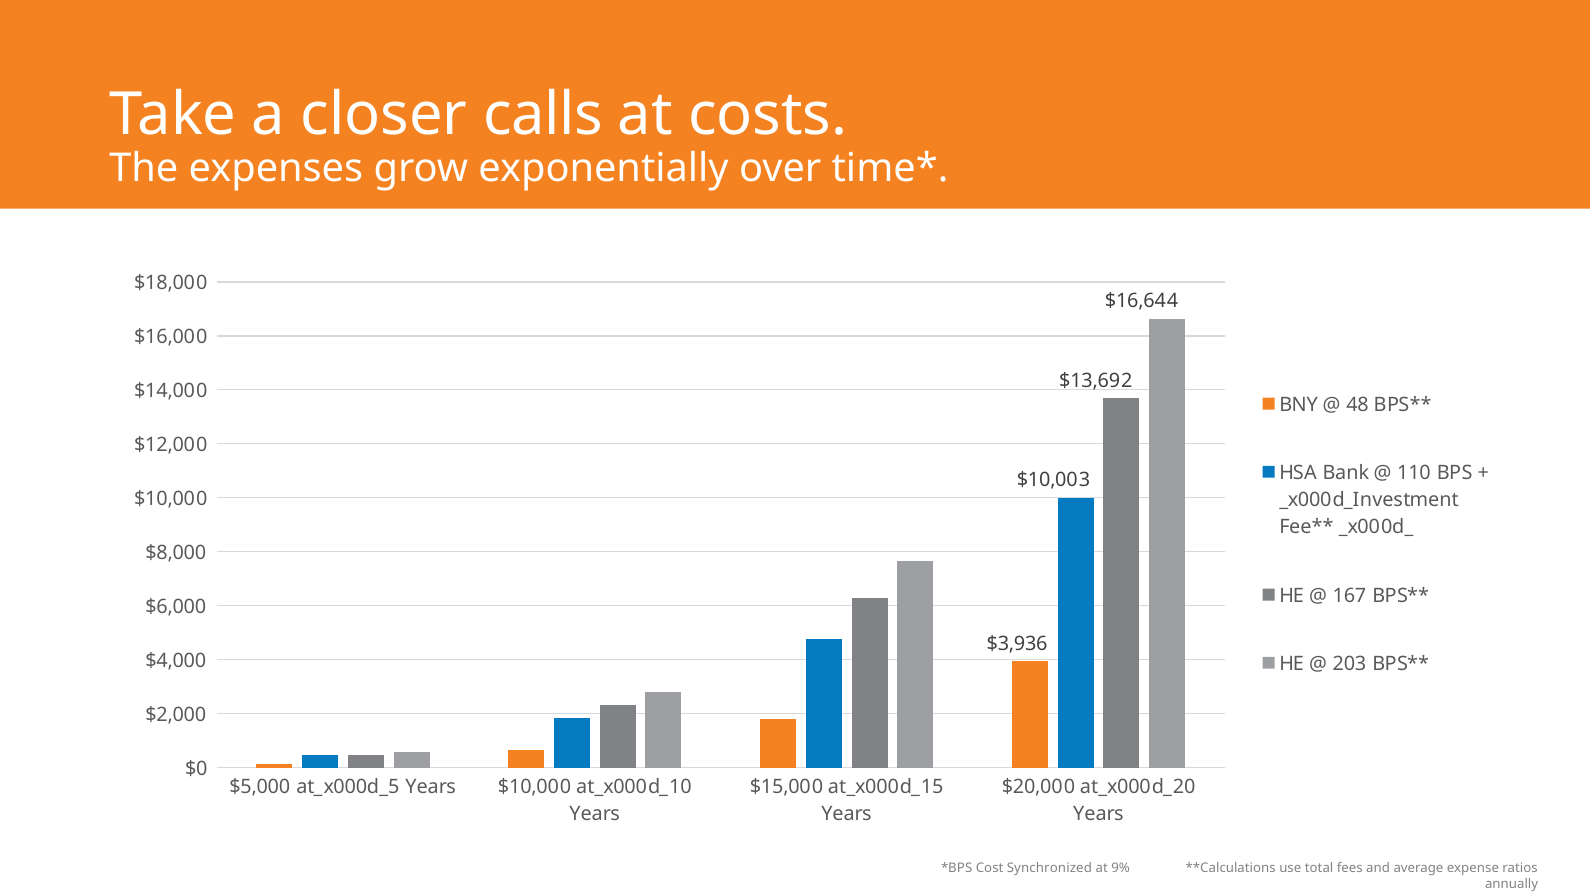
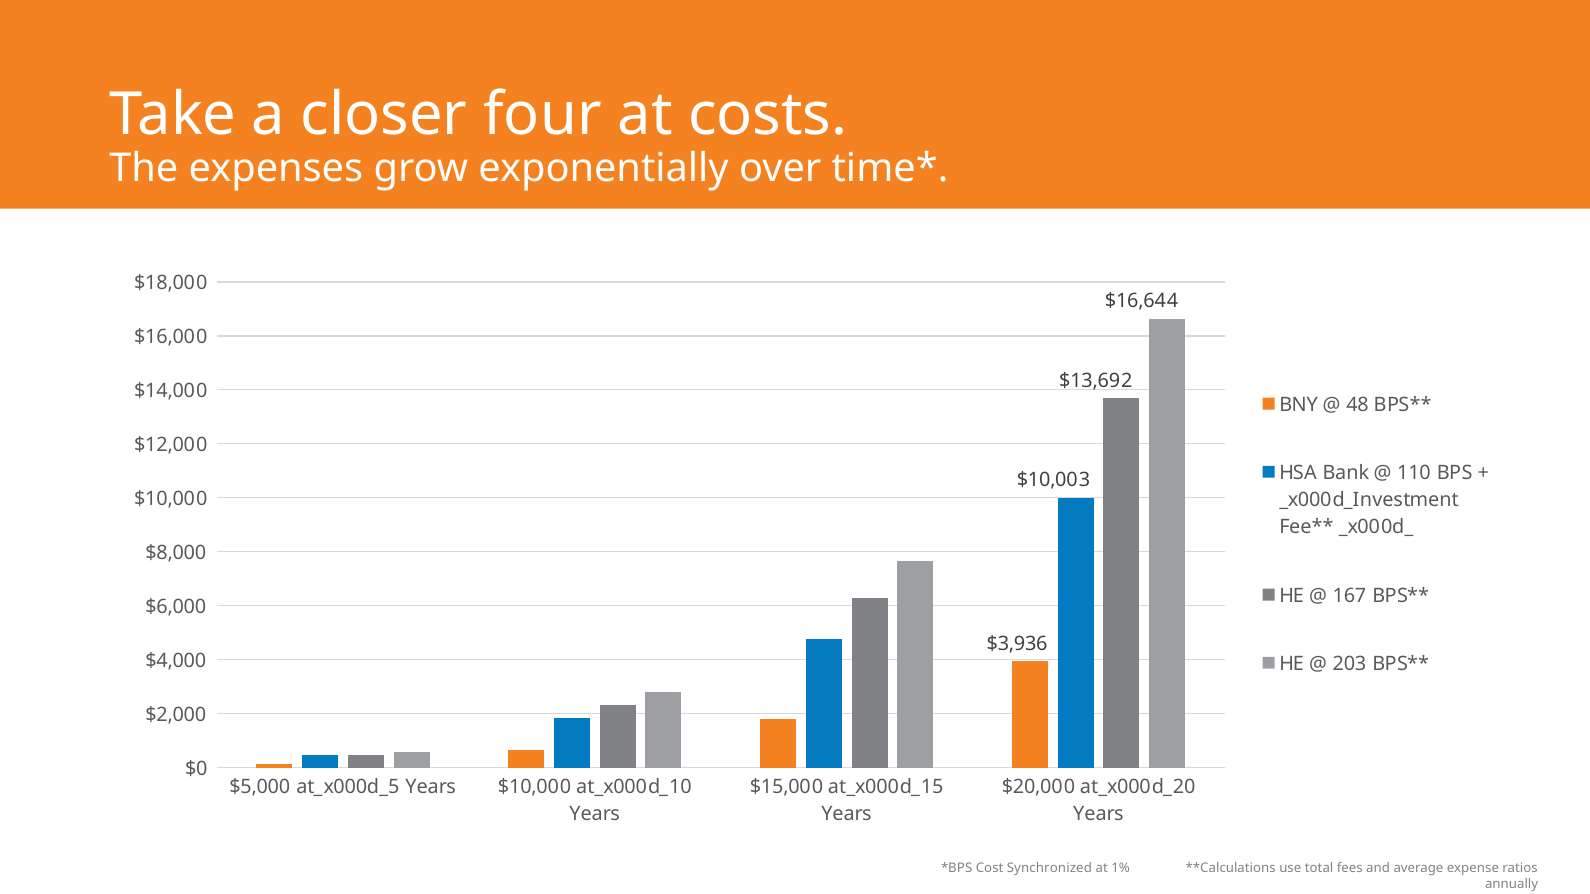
calls: calls -> four (543, 115)
9%: 9% -> 1% (1121, 869)
